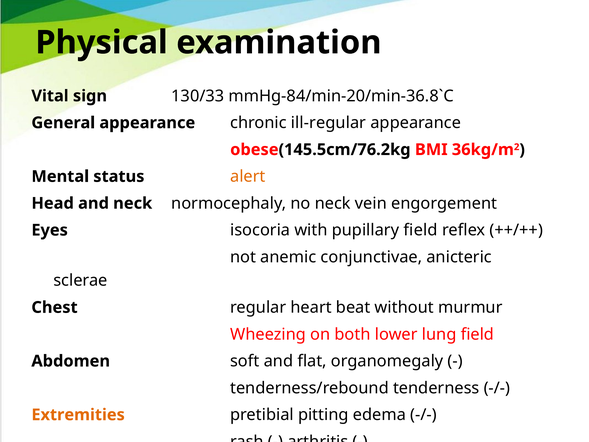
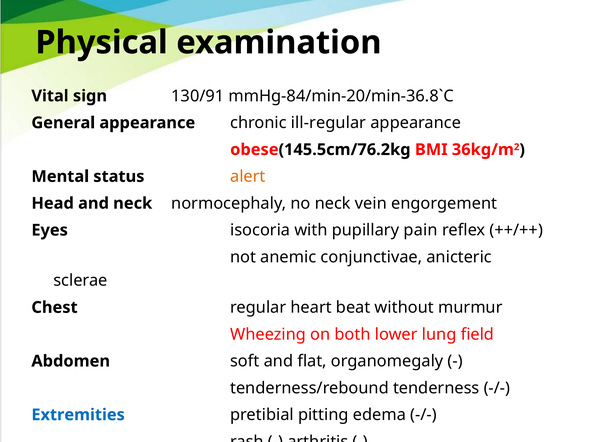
130/33: 130/33 -> 130/91 (198, 96)
pupillary field: field -> pain (421, 230)
Extremities colour: orange -> blue (78, 415)
